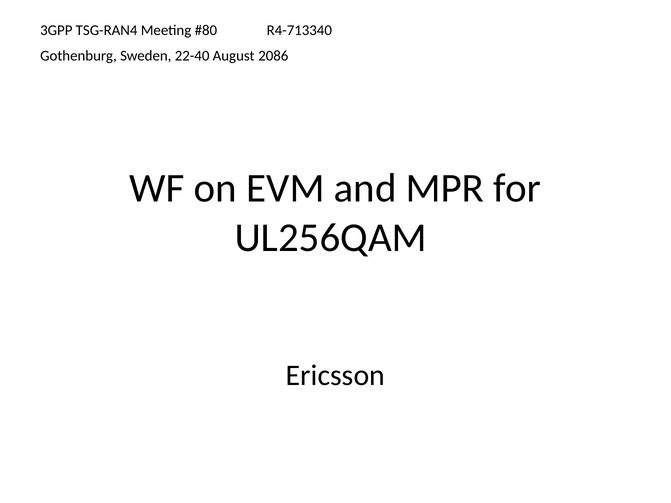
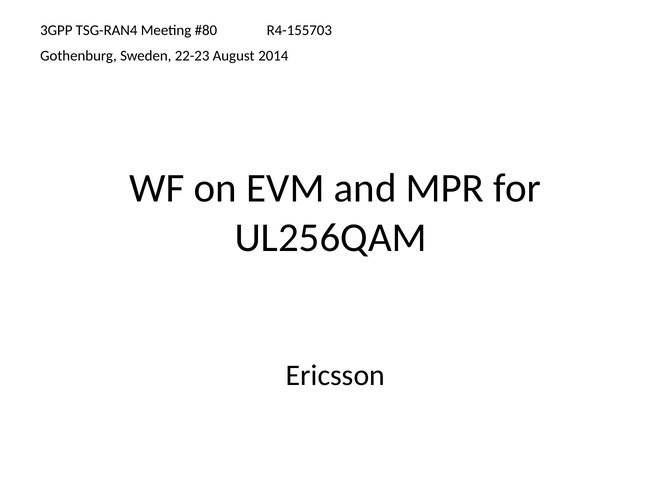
R4-713340: R4-713340 -> R4-155703 (299, 30)
22-40: 22-40 -> 22-23 (192, 56)
2086: 2086 -> 2014 (273, 56)
